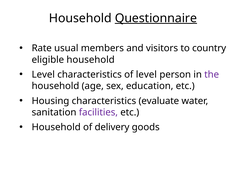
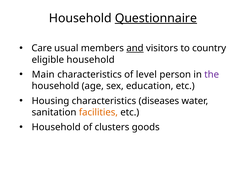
Rate: Rate -> Care (42, 48)
and underline: none -> present (135, 48)
Level: Level -> Main (43, 75)
evaluate: evaluate -> diseases (159, 101)
facilities colour: purple -> orange (98, 113)
delivery: delivery -> clusters (112, 128)
